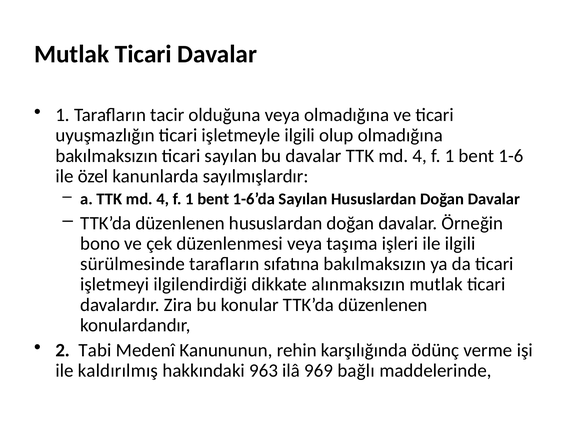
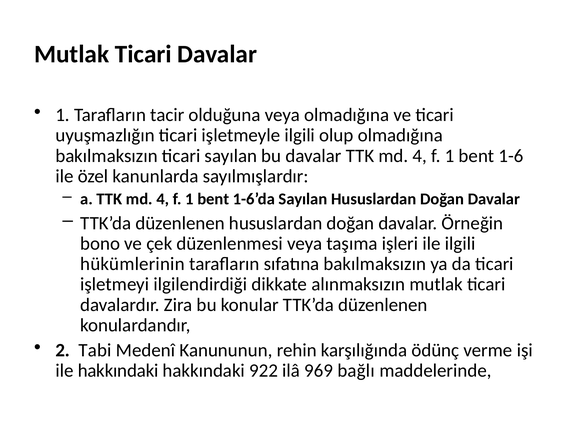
sürülmesinde: sürülmesinde -> hükümlerinin (132, 264)
ile kaldırılmış: kaldırılmış -> hakkındaki (118, 371)
963: 963 -> 922 (264, 371)
